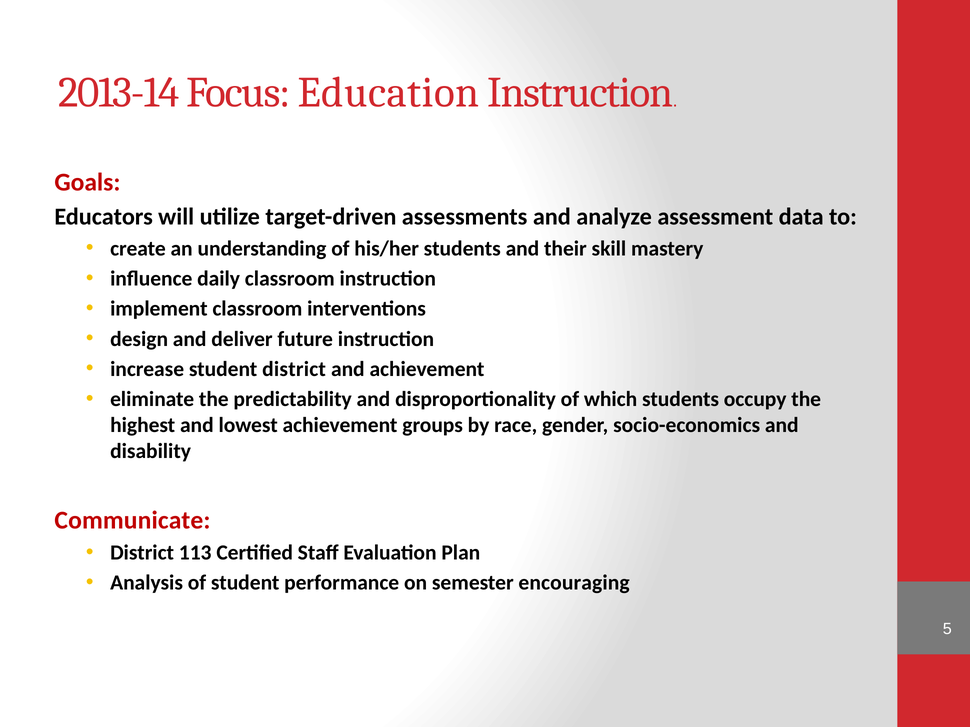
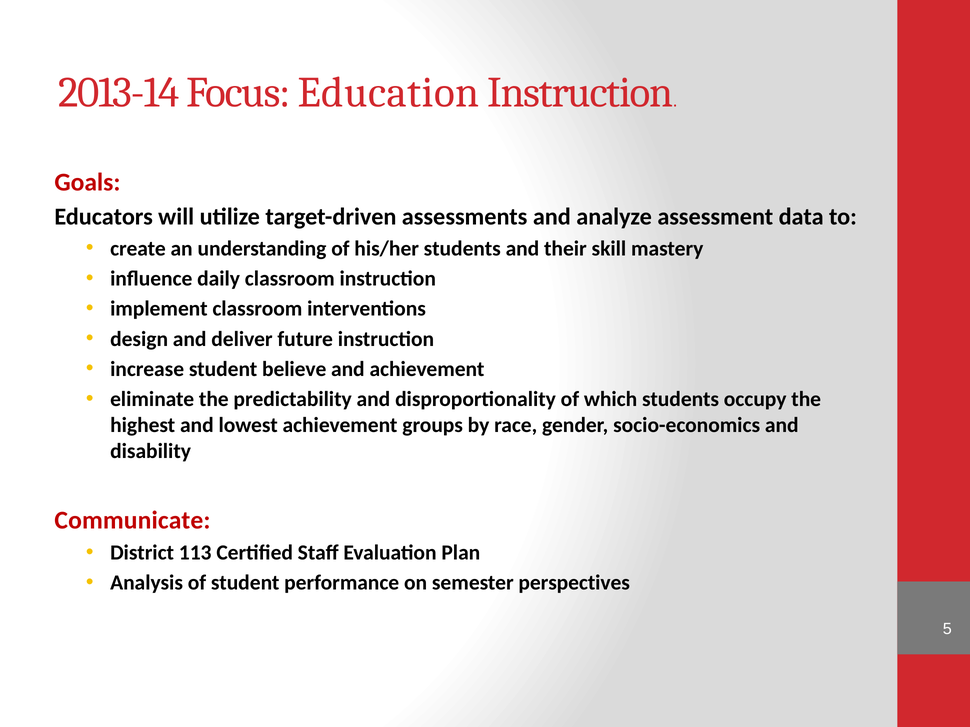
student district: district -> believe (294, 369)
encouraging: encouraging -> perspectives (574, 583)
